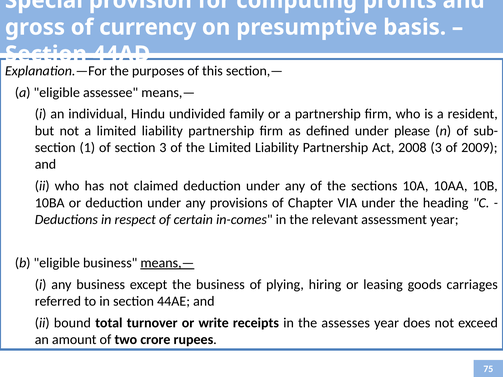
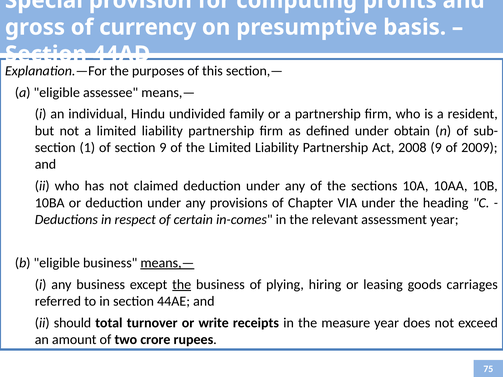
please: please -> obtain (412, 131)
section 3: 3 -> 9 (163, 148)
2008 3: 3 -> 9 (436, 148)
the underline: none -> present (182, 285)
bound: bound -> should (72, 323)
assesses: assesses -> measure (346, 323)
